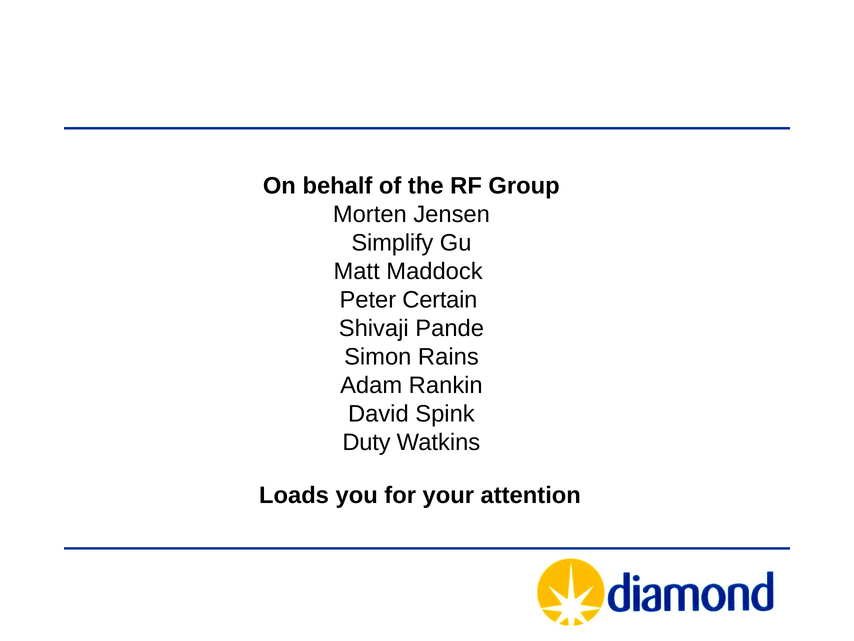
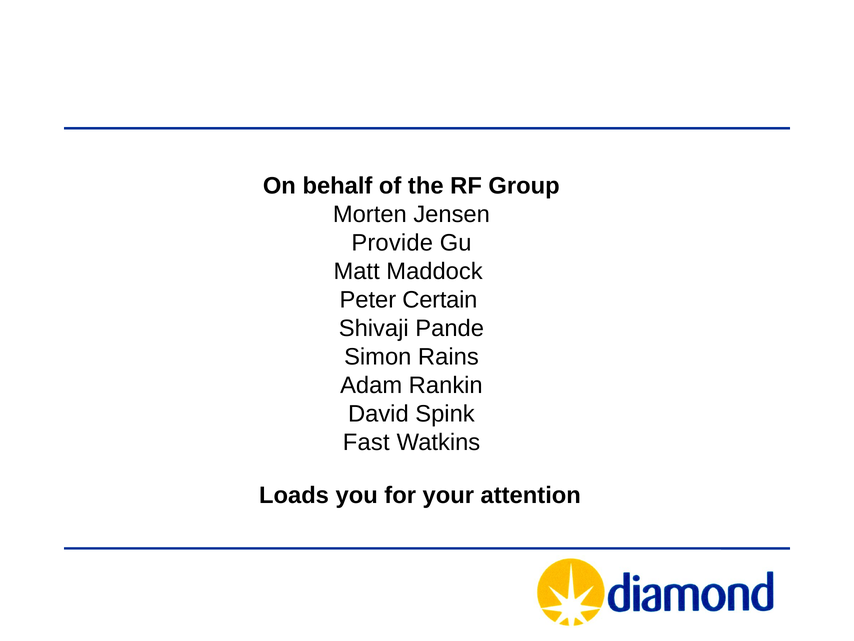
Simplify: Simplify -> Provide (392, 243)
Duty: Duty -> Fast (366, 442)
